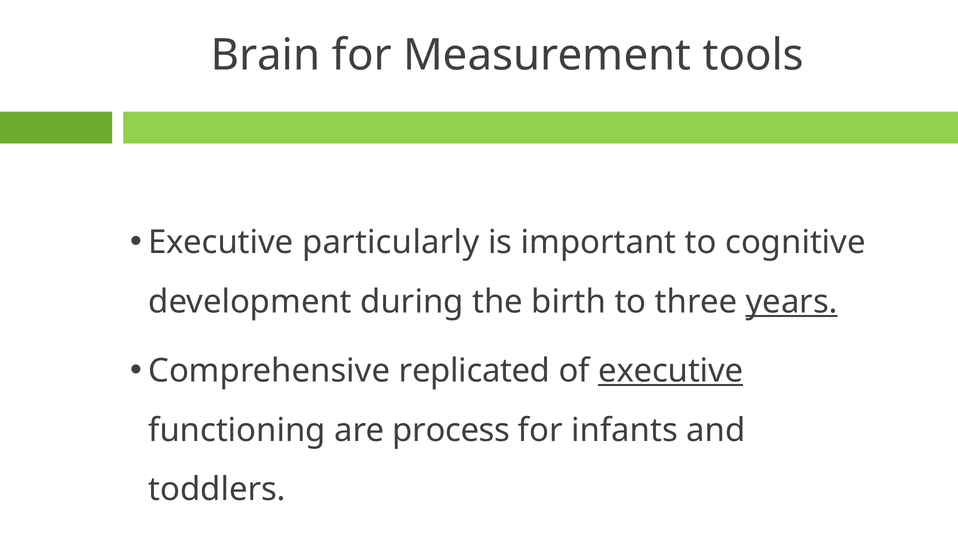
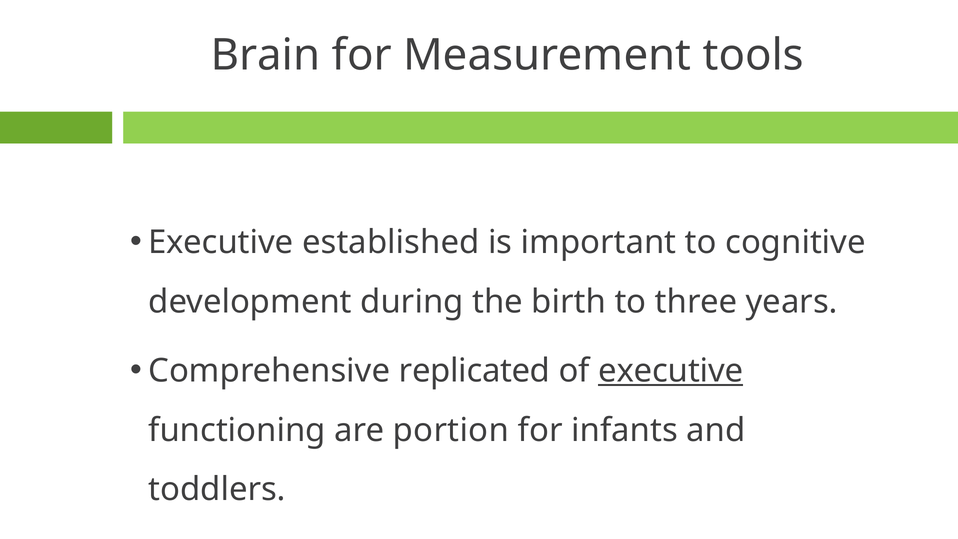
particularly: particularly -> established (391, 242)
years underline: present -> none (792, 302)
process: process -> portion (451, 430)
